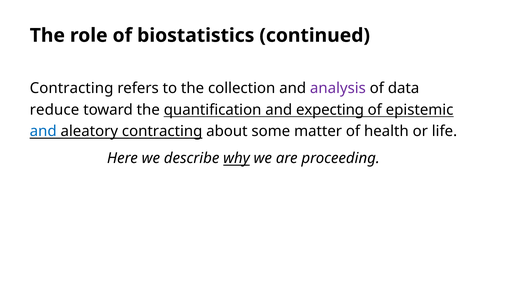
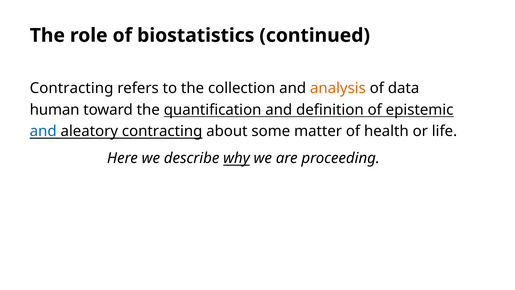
analysis colour: purple -> orange (338, 88)
reduce: reduce -> human (55, 110)
expecting: expecting -> definition (330, 110)
